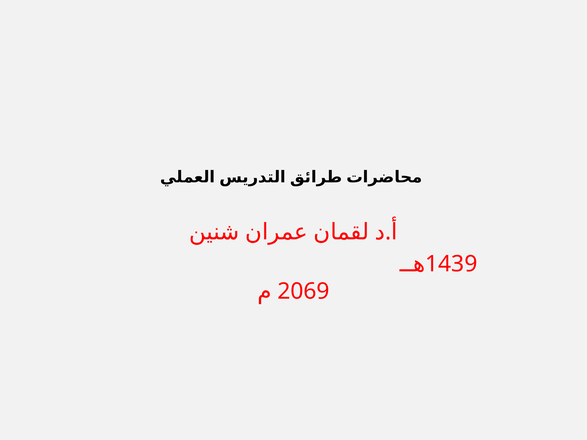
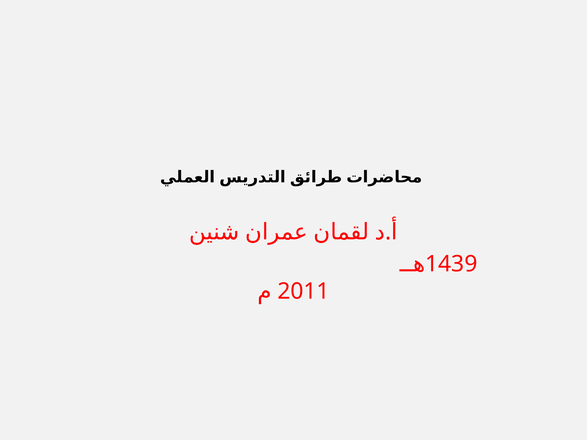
2069: 2069 -> 2011 (303, 291)
